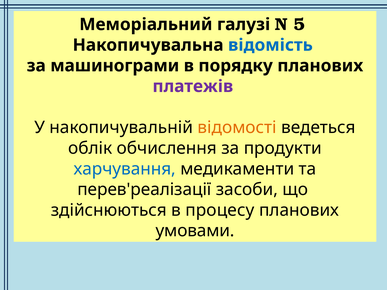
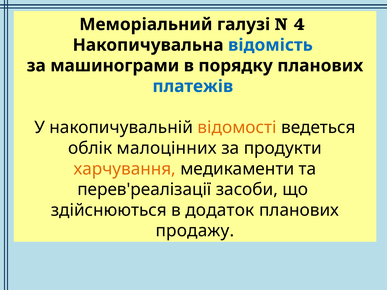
5: 5 -> 4 (299, 24)
платежів colour: purple -> blue (193, 86)
обчислення: обчислення -> малоцінних (167, 148)
харчування colour: blue -> orange (125, 169)
процесу: процесу -> додаток (220, 210)
умовами: умовами -> продажу (195, 231)
